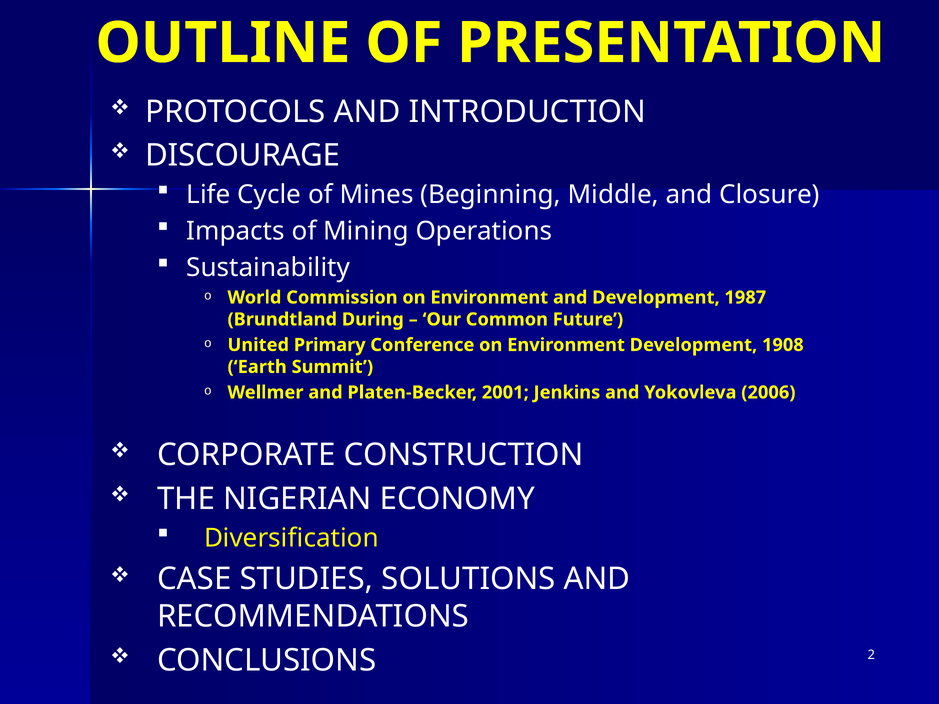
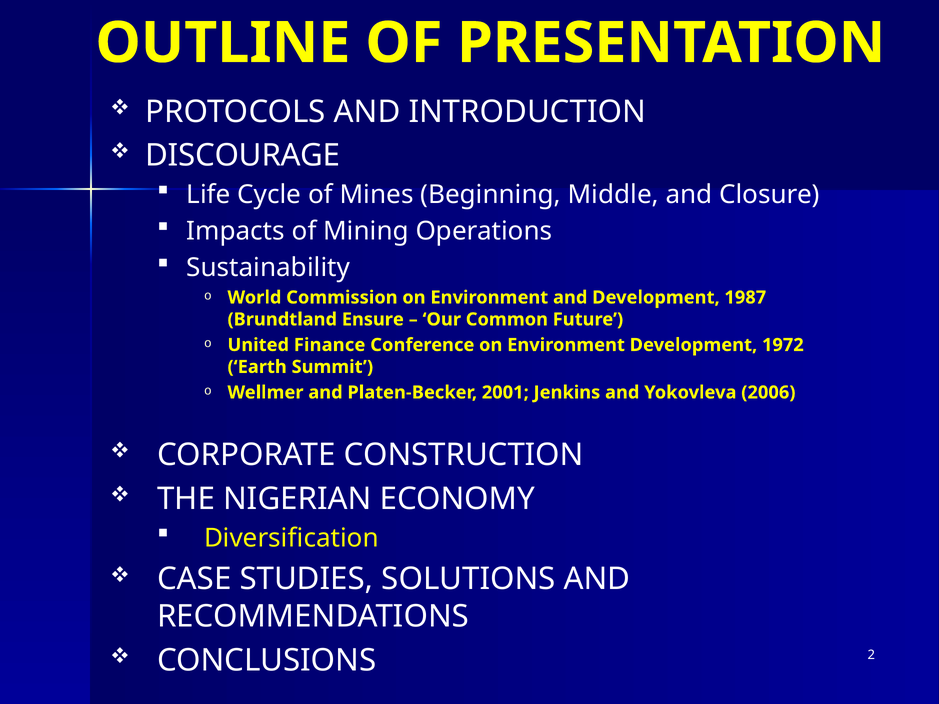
During: During -> Ensure (373, 320)
Primary: Primary -> Finance (330, 345)
1908: 1908 -> 1972 (783, 345)
